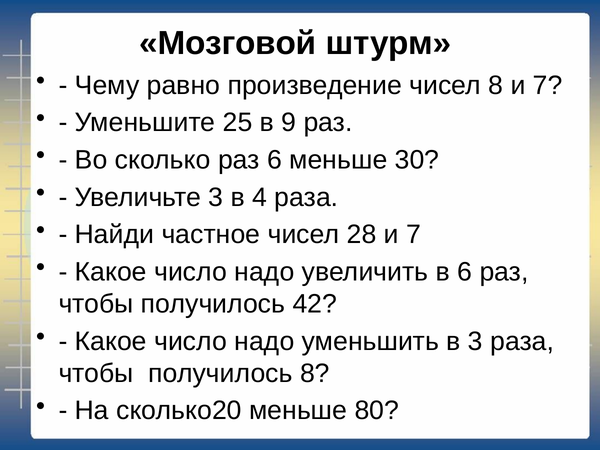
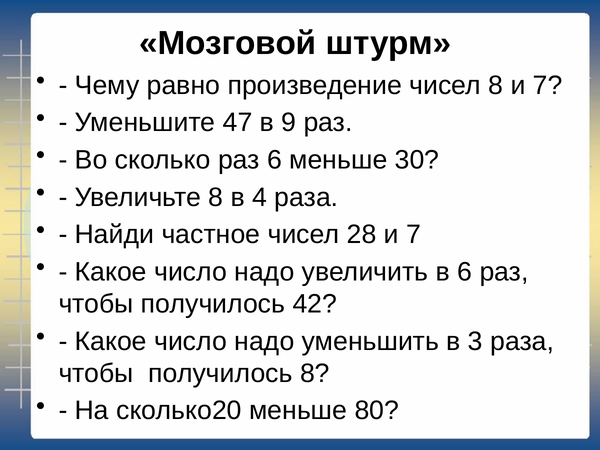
25: 25 -> 47 (238, 123)
Увеличьте 3: 3 -> 8 (216, 197)
